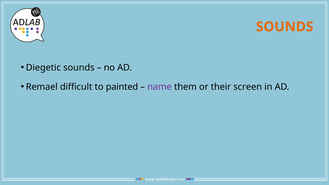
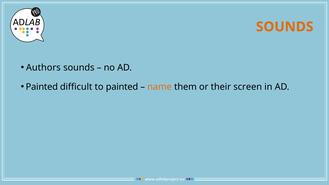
Diegetic: Diegetic -> Authors (43, 68)
Remael: Remael -> Painted (42, 87)
name colour: purple -> orange (160, 87)
